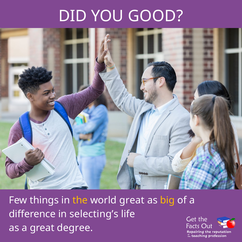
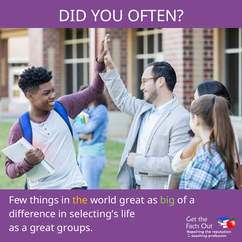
GOOD: GOOD -> OFTEN (156, 16)
big colour: yellow -> light green (167, 200)
degree: degree -> groups (75, 228)
